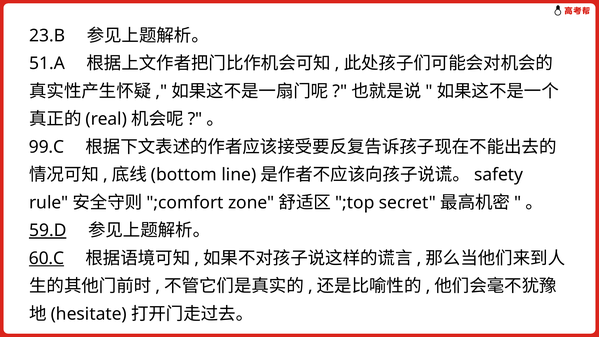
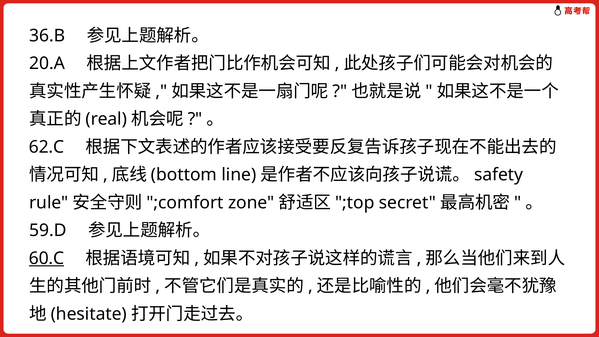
23.B: 23.B -> 36.B (47, 36)
51.A: 51.A -> 20.A (47, 63)
99.C: 99.C -> 62.C (47, 147)
59.D underline: present -> none (48, 230)
